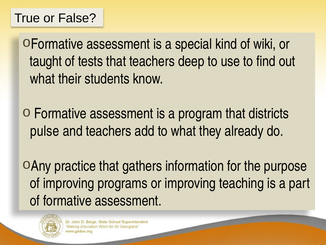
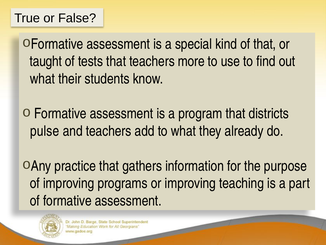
of wiki: wiki -> that (265, 44)
deep: deep -> more (191, 61)
